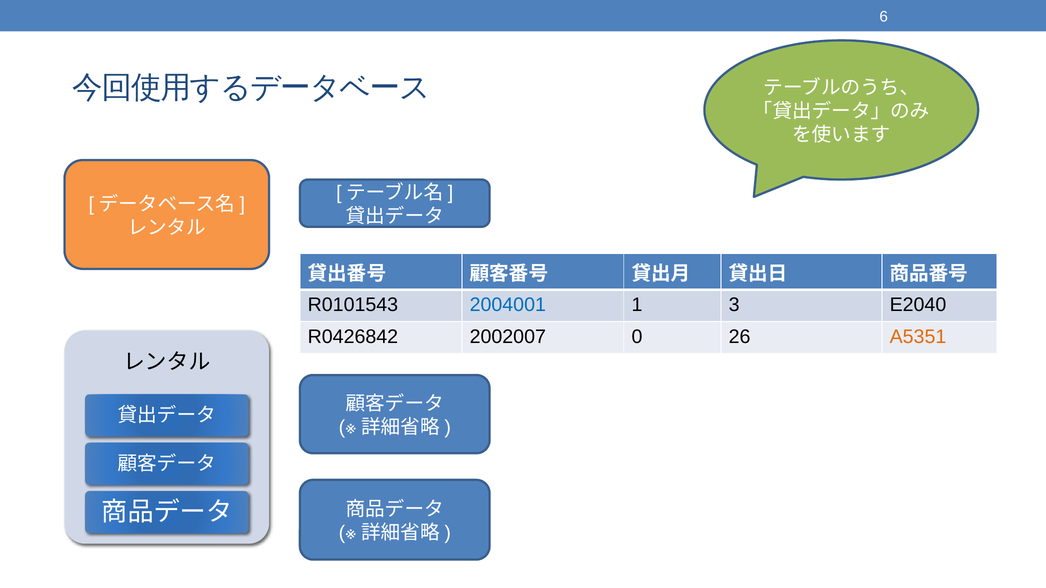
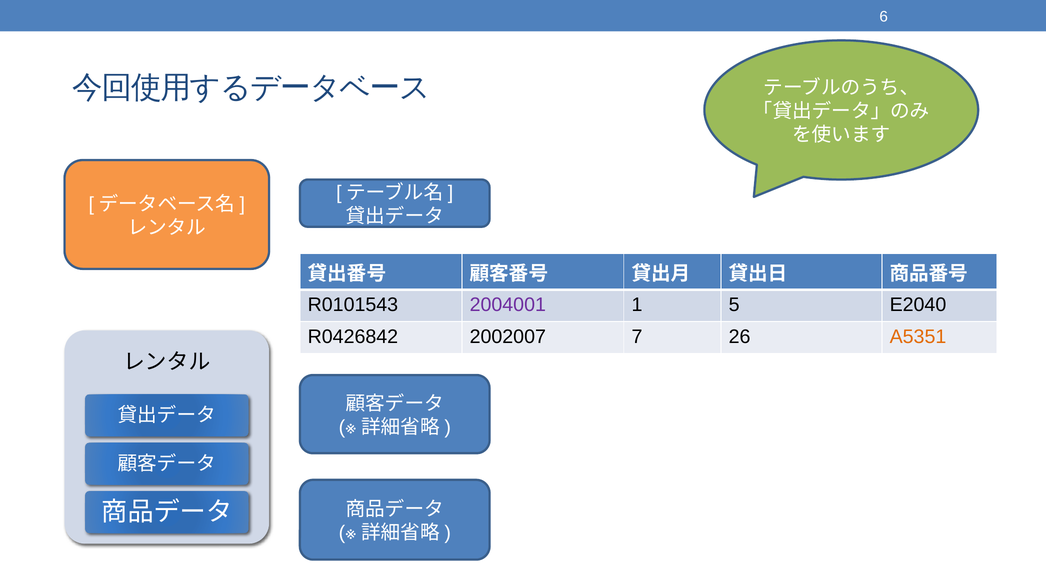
2004001 colour: blue -> purple (508, 305)
3: 3 -> 5 (734, 305)
0: 0 -> 7 (637, 337)
